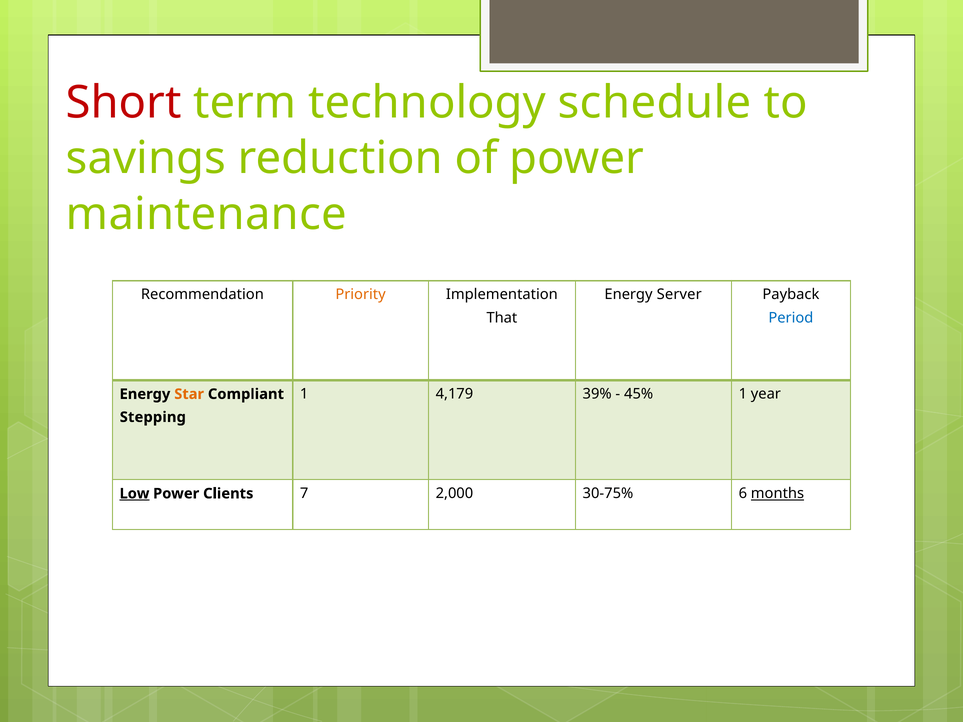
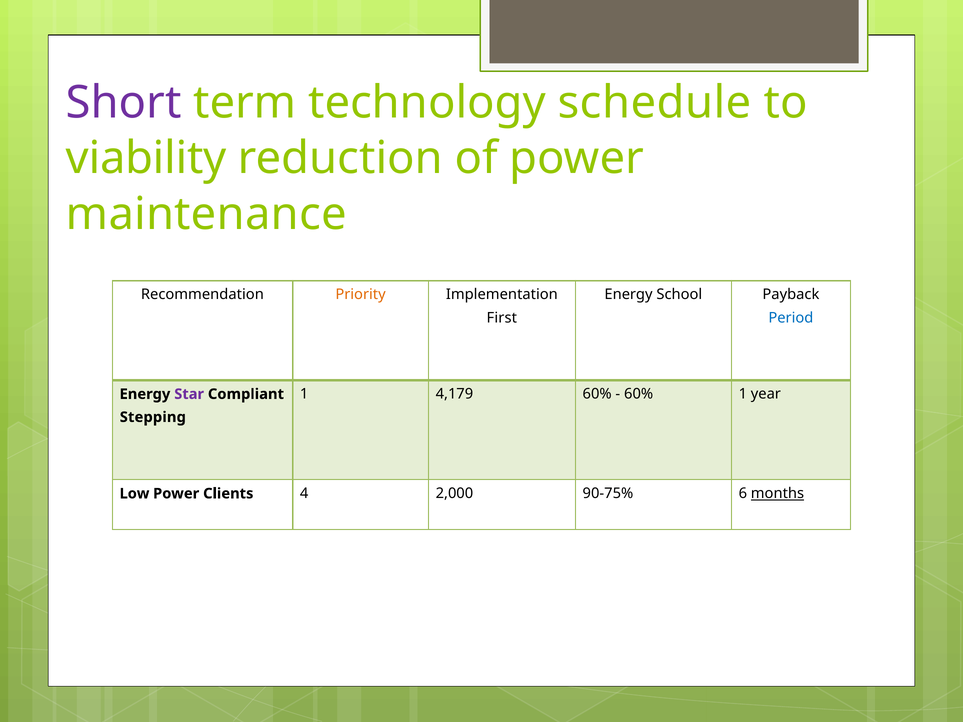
Short colour: red -> purple (124, 103)
savings: savings -> viability (146, 158)
Server: Server -> School (679, 295)
That: That -> First (502, 318)
4,179 39%: 39% -> 60% (597, 394)
45%: 45% -> 60% (639, 394)
Star colour: orange -> purple (189, 394)
Low underline: present -> none (134, 494)
7: 7 -> 4 (304, 494)
30-75%: 30-75% -> 90-75% (608, 494)
